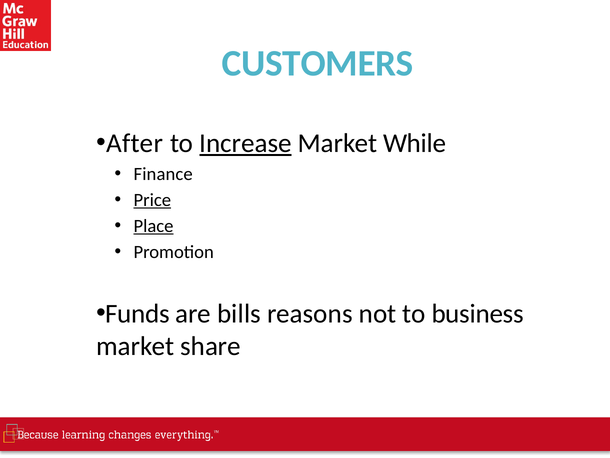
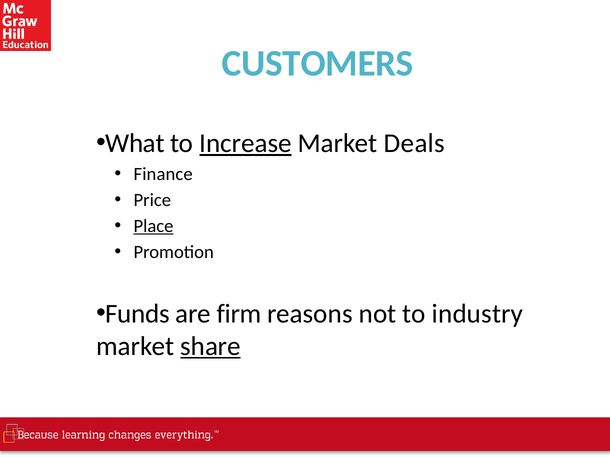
After: After -> What (135, 143)
While: While -> Deals (414, 143)
Price underline: present -> none (152, 200)
bills: bills -> firm (239, 313)
business: business -> industry (477, 313)
share underline: none -> present (211, 346)
